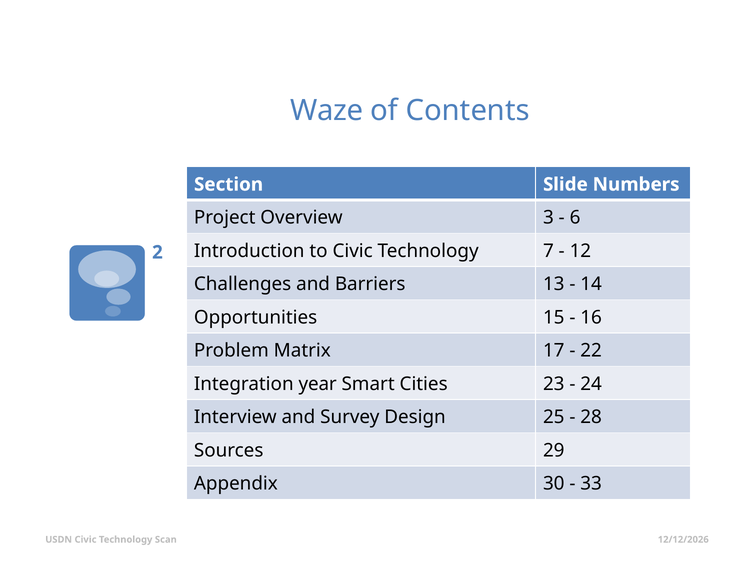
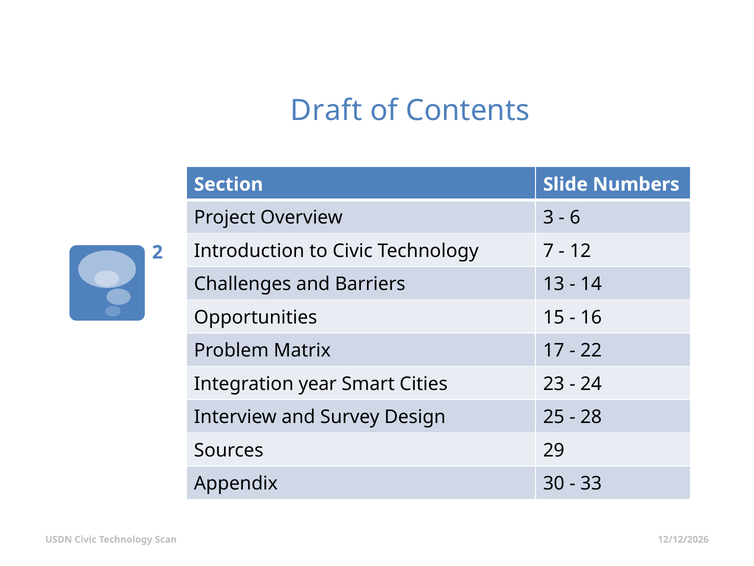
Waze: Waze -> Draft (326, 110)
